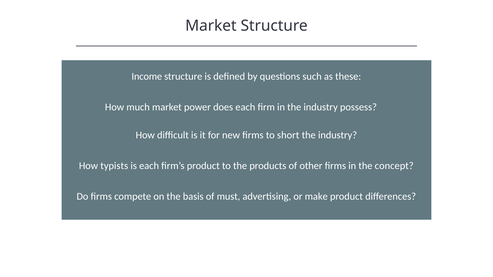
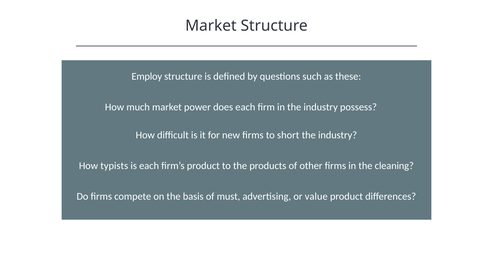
Income: Income -> Employ (147, 76)
concept: concept -> cleaning (394, 166)
make: make -> value (316, 197)
